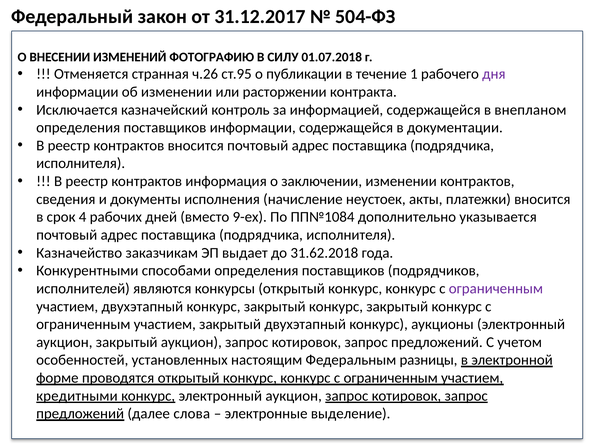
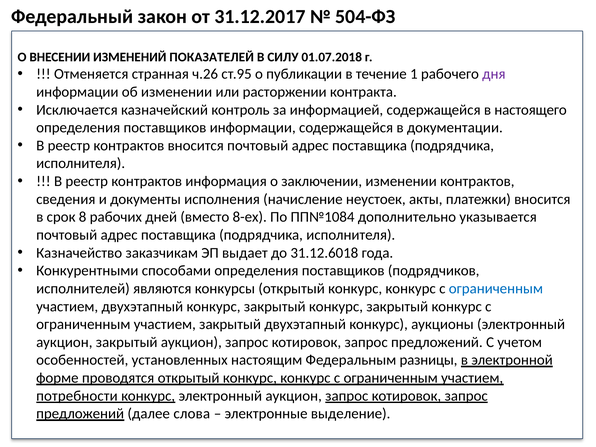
ФОТОГРАФИЮ: ФОТОГРАФИЮ -> ПОКАЗАТЕЛЕЙ (212, 57)
внепланом: внепланом -> настоящего (531, 110)
4: 4 -> 8 (83, 217)
9-ех: 9-ех -> 8-ех (250, 217)
31.62.2018: 31.62.2018 -> 31.12.6018 (324, 253)
ограниченным colour: purple -> blue (496, 289)
кредитными: кредитными -> потребности (77, 396)
